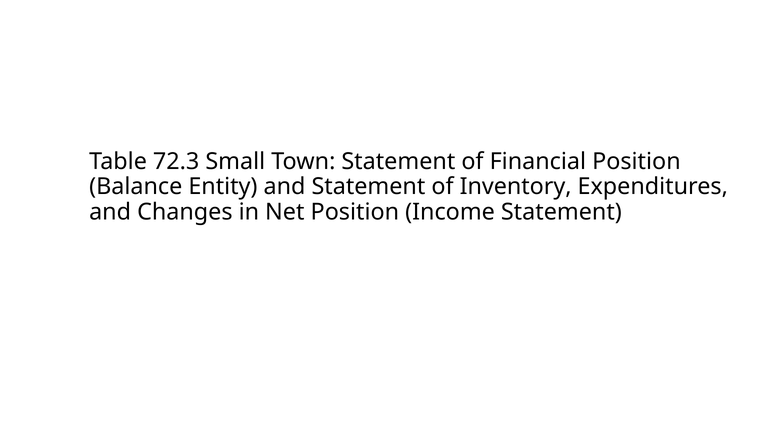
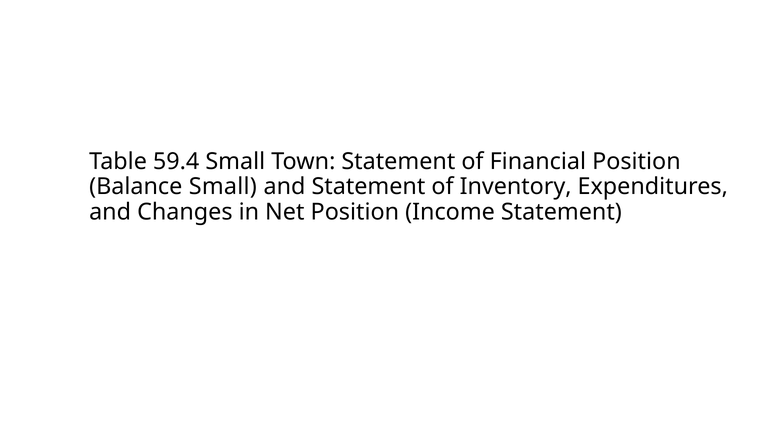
72.3: 72.3 -> 59.4 (176, 161)
Balance Entity: Entity -> Small (223, 187)
